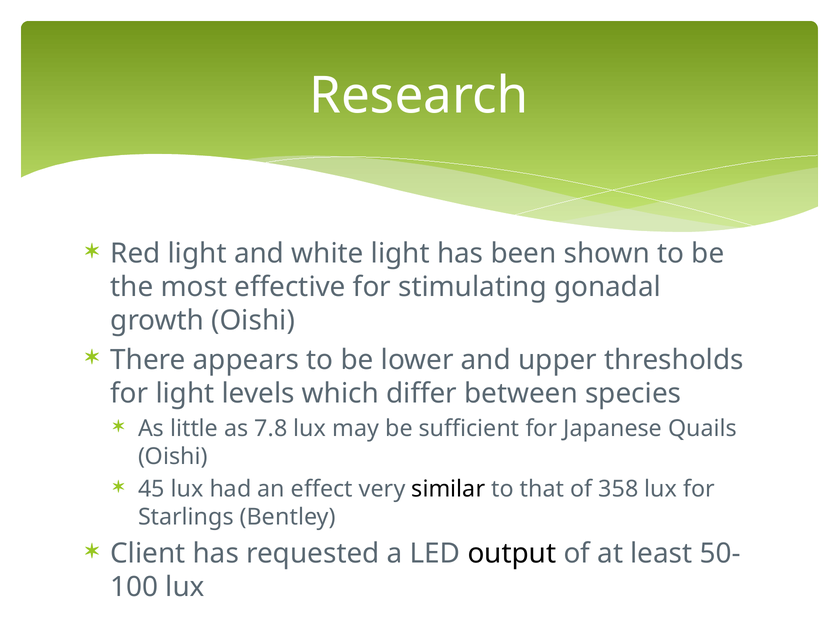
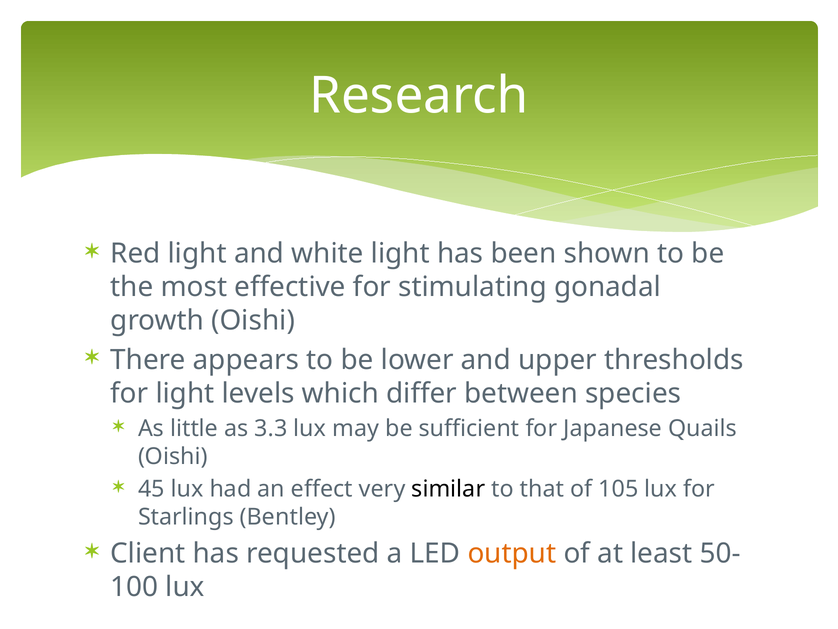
7.8: 7.8 -> 3.3 (271, 428)
358: 358 -> 105 (618, 489)
output colour: black -> orange (512, 553)
